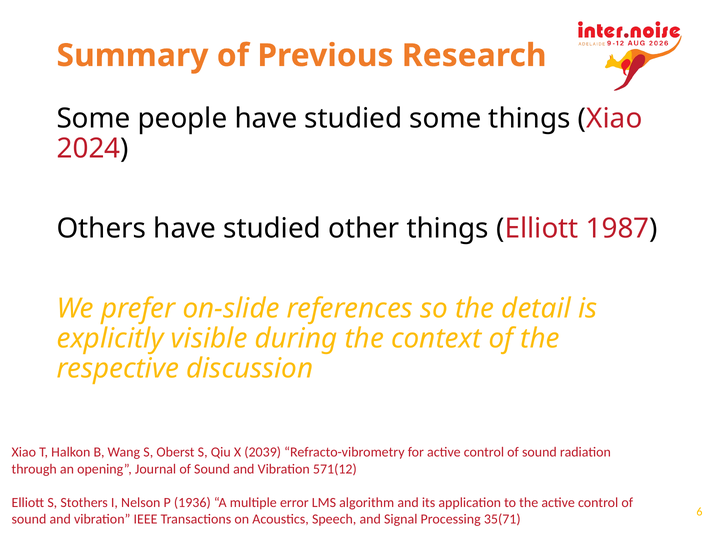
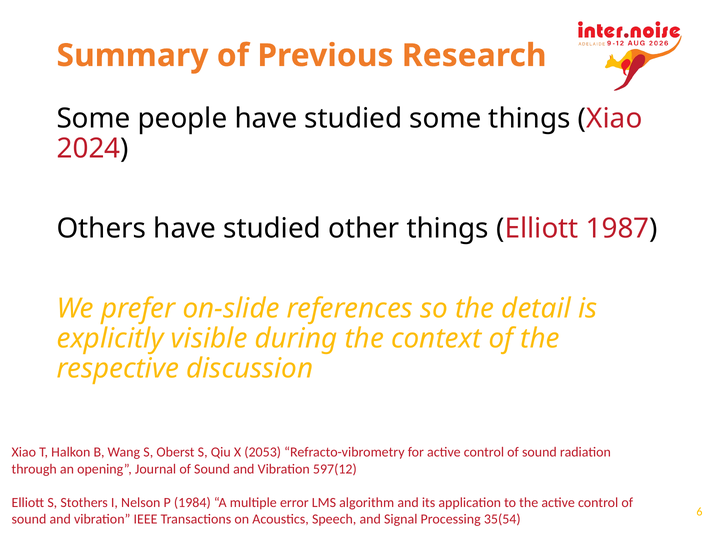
2039: 2039 -> 2053 (263, 453)
571(12: 571(12 -> 597(12 (335, 470)
1936: 1936 -> 1984 (192, 503)
35(71: 35(71 -> 35(54 (502, 520)
